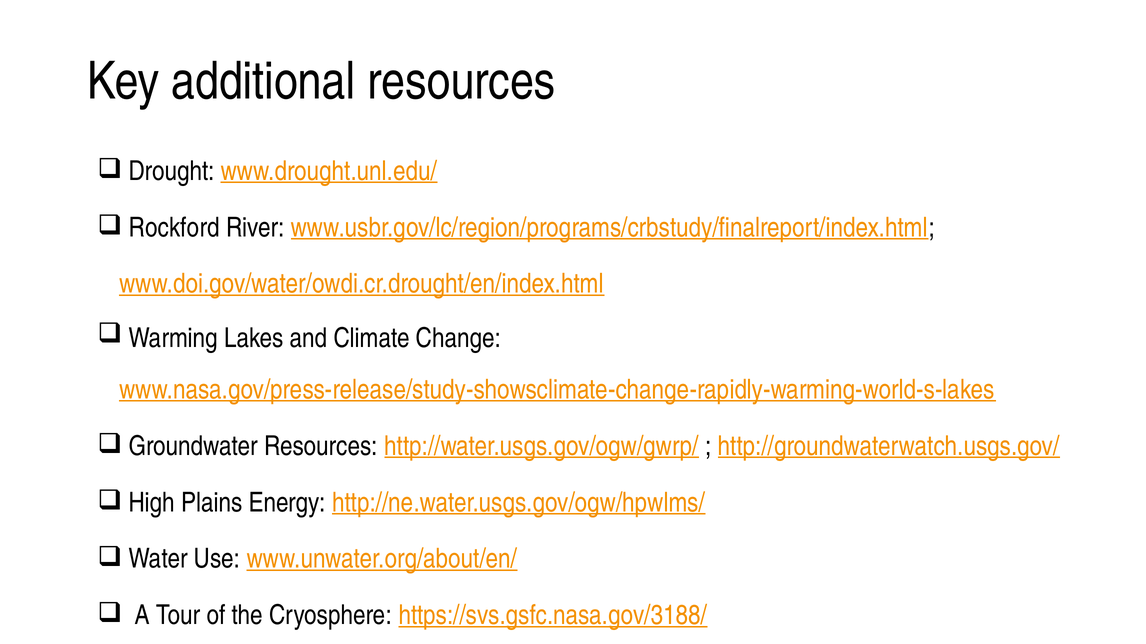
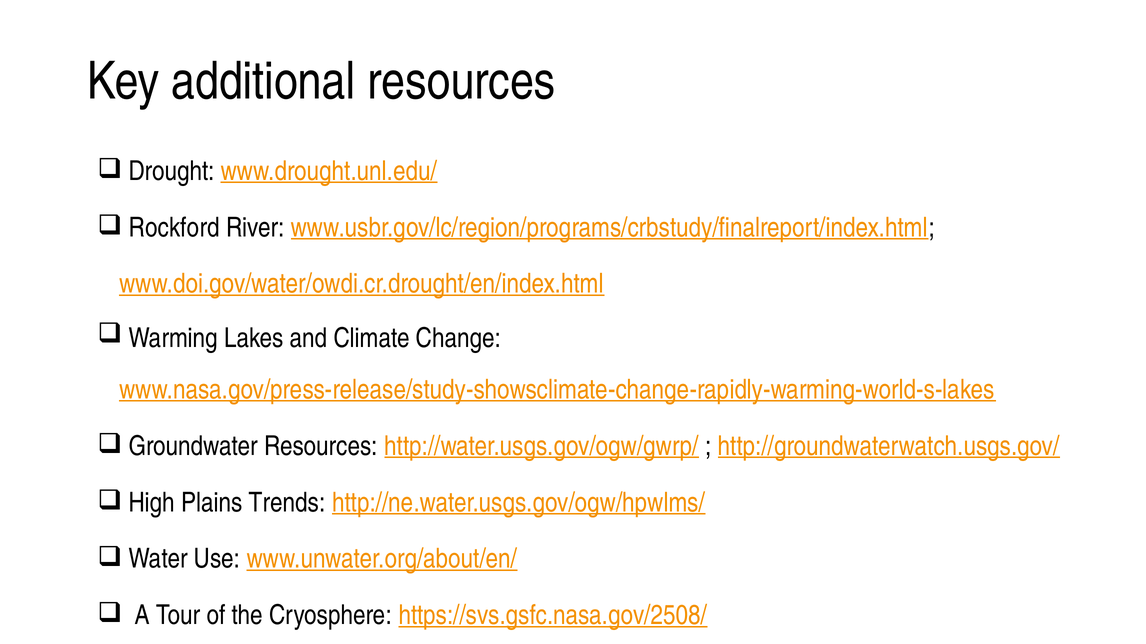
Energy: Energy -> Trends (287, 503)
https://svs.gsfc.nasa.gov/3188/: https://svs.gsfc.nasa.gov/3188/ -> https://svs.gsfc.nasa.gov/2508/ (553, 616)
